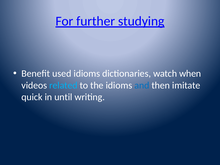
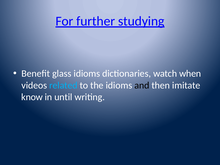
used: used -> glass (62, 74)
and colour: blue -> black (142, 85)
quick: quick -> know (32, 97)
